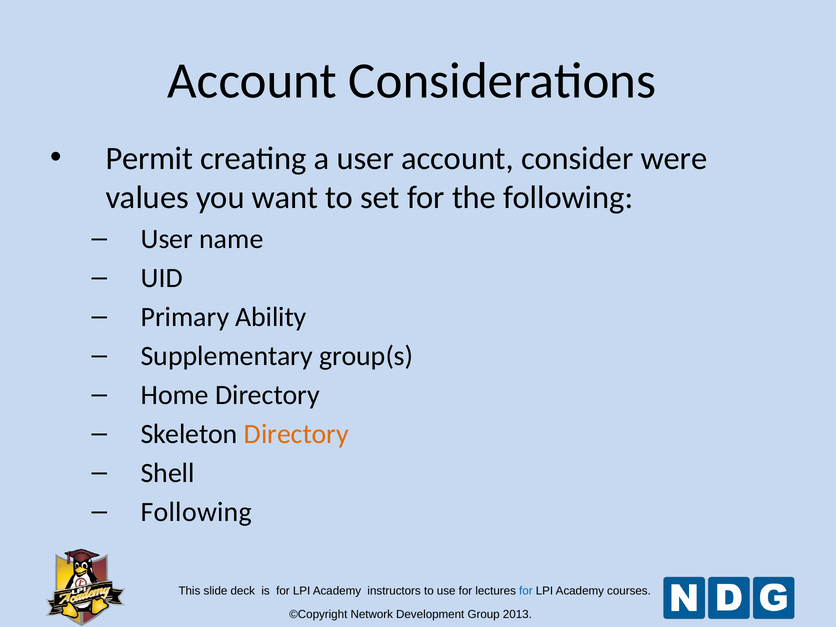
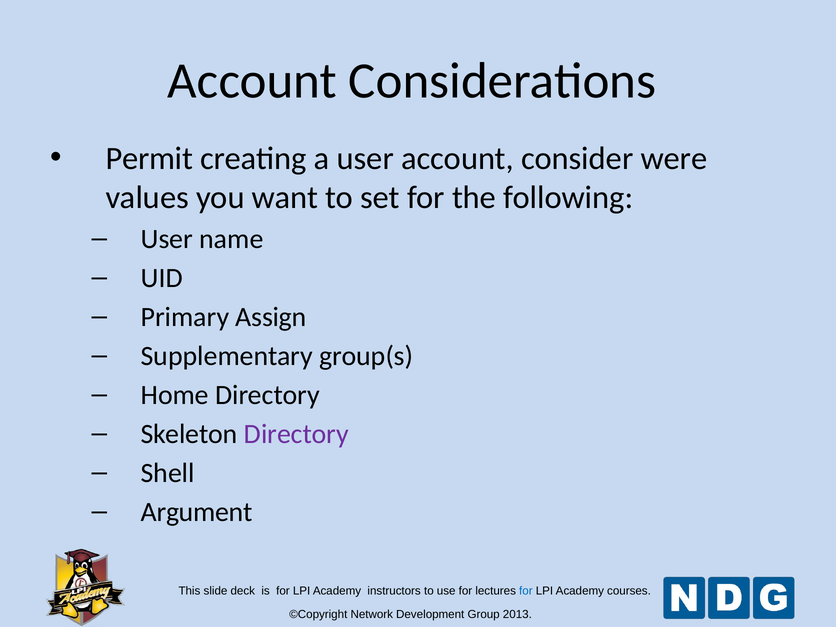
Ability: Ability -> Assign (271, 317)
Directory colour: orange -> purple (296, 434)
Following: Following -> Argument (197, 512)
